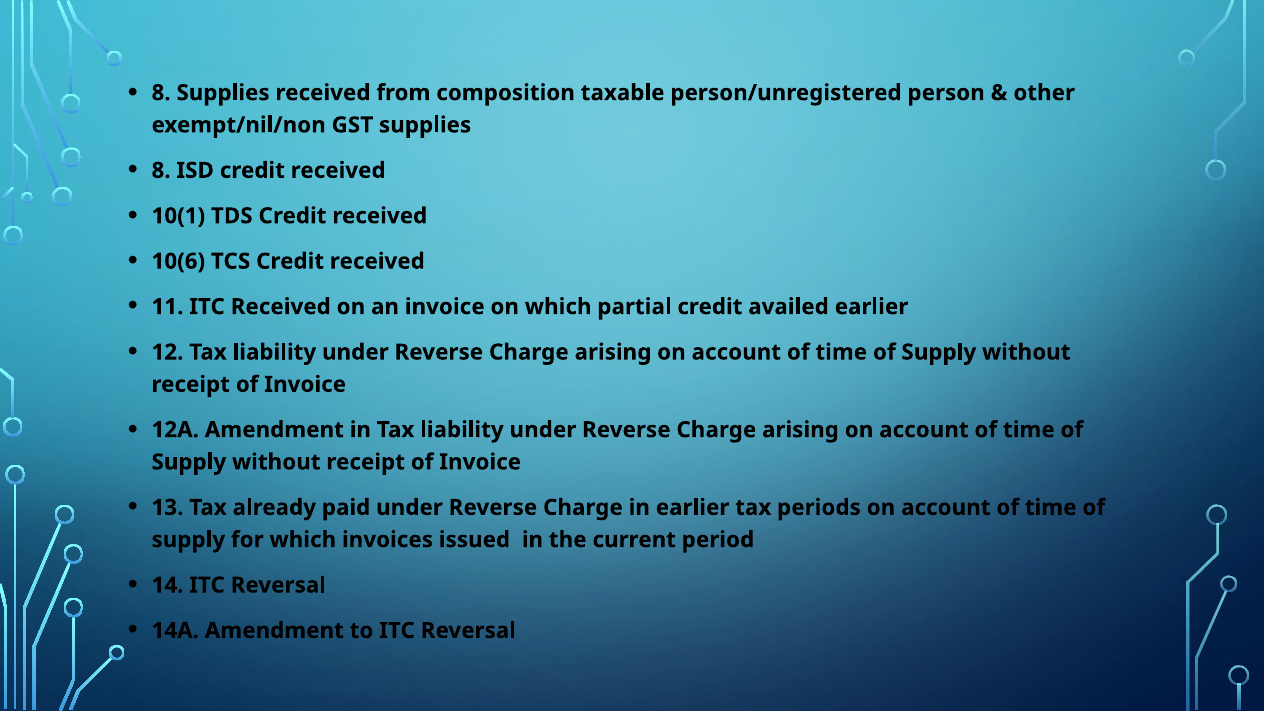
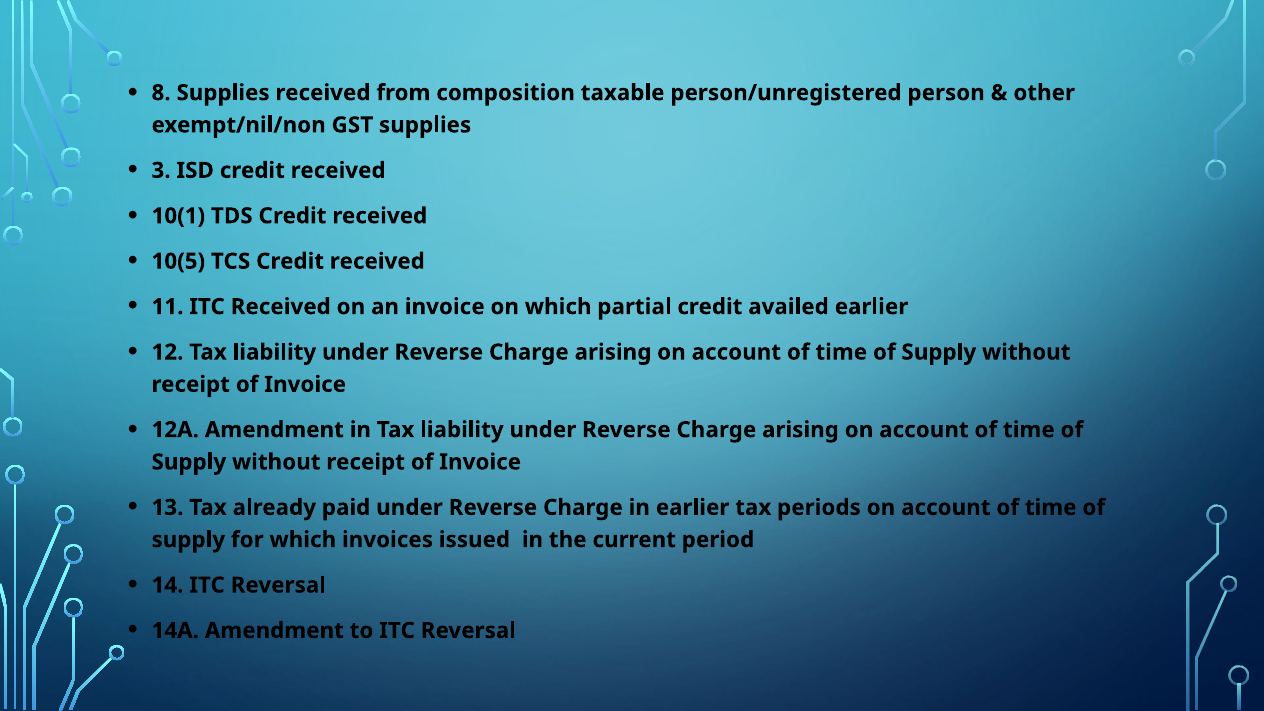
8: 8 -> 3 (161, 170)
10(6: 10(6 -> 10(5 (178, 261)
